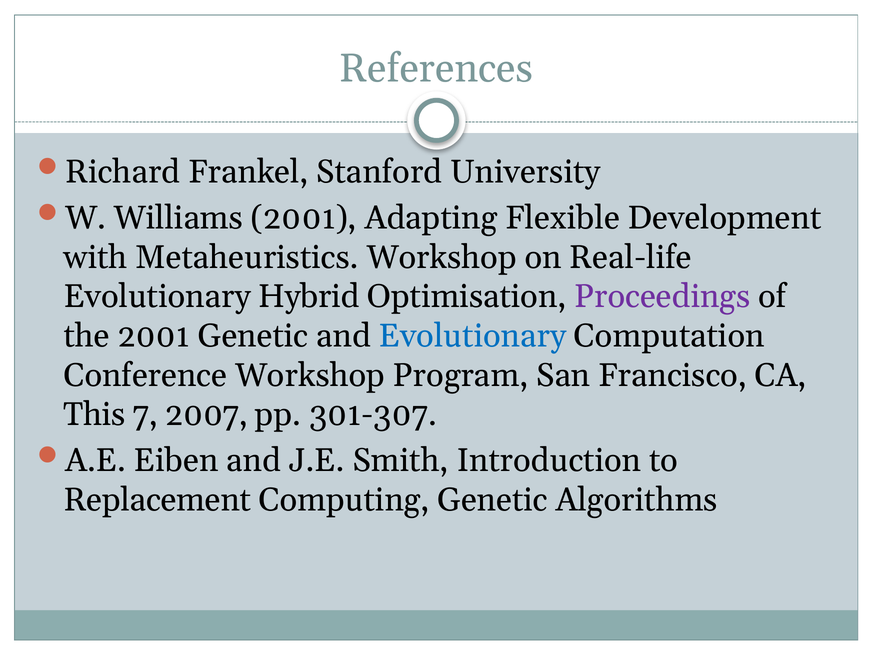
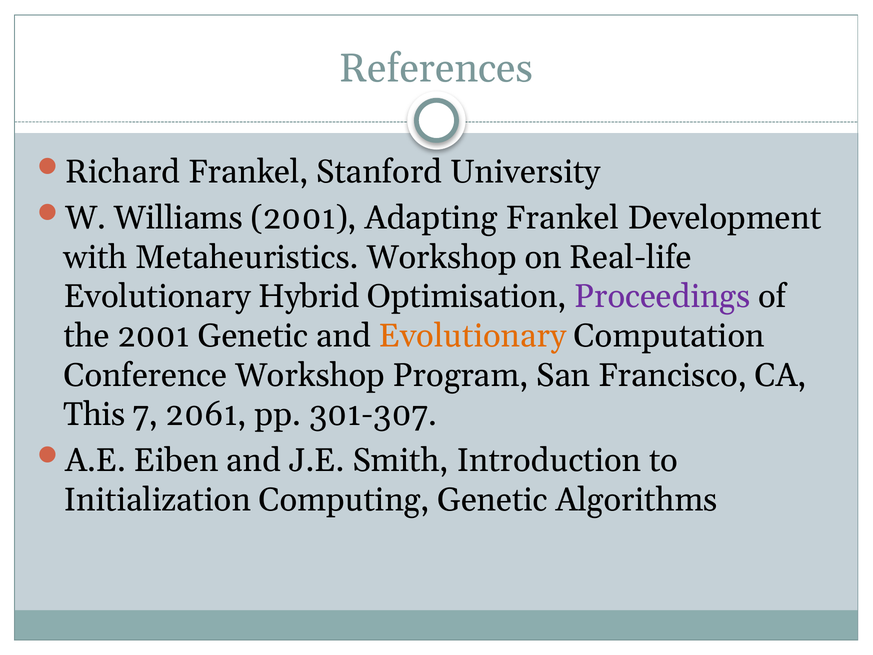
Adapting Flexible: Flexible -> Frankel (563, 218)
Evolutionary colour: blue -> orange (472, 336)
2007: 2007 -> 2061 (206, 415)
Replacement: Replacement -> Initialization (157, 500)
